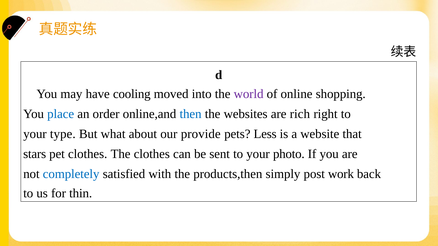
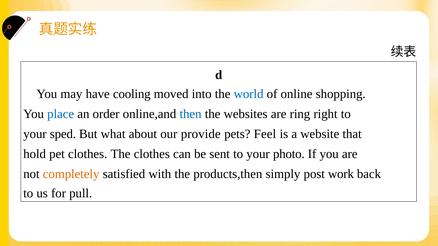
world colour: purple -> blue (249, 94)
rich: rich -> ring (300, 114)
type: type -> sped (63, 134)
Less: Less -> Feel (265, 134)
stars: stars -> hold (35, 154)
completely colour: blue -> orange (71, 174)
thin: thin -> pull (81, 194)
